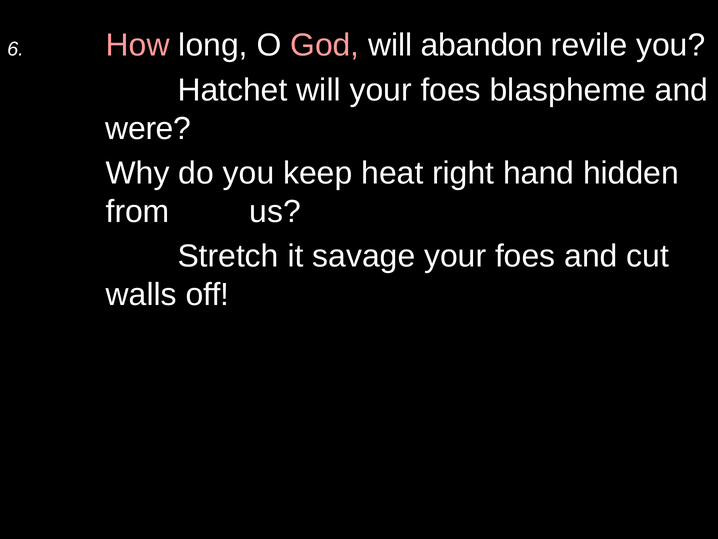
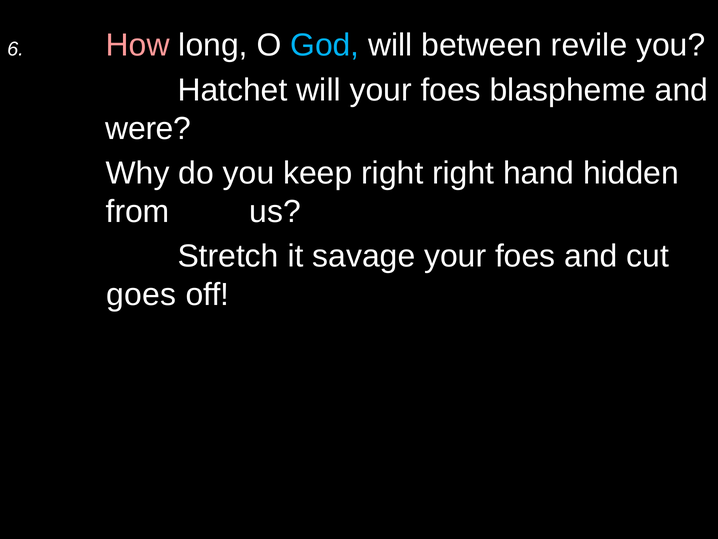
God colour: pink -> light blue (325, 45)
abandon: abandon -> between (482, 45)
keep heat: heat -> right (392, 173)
walls: walls -> goes (141, 294)
